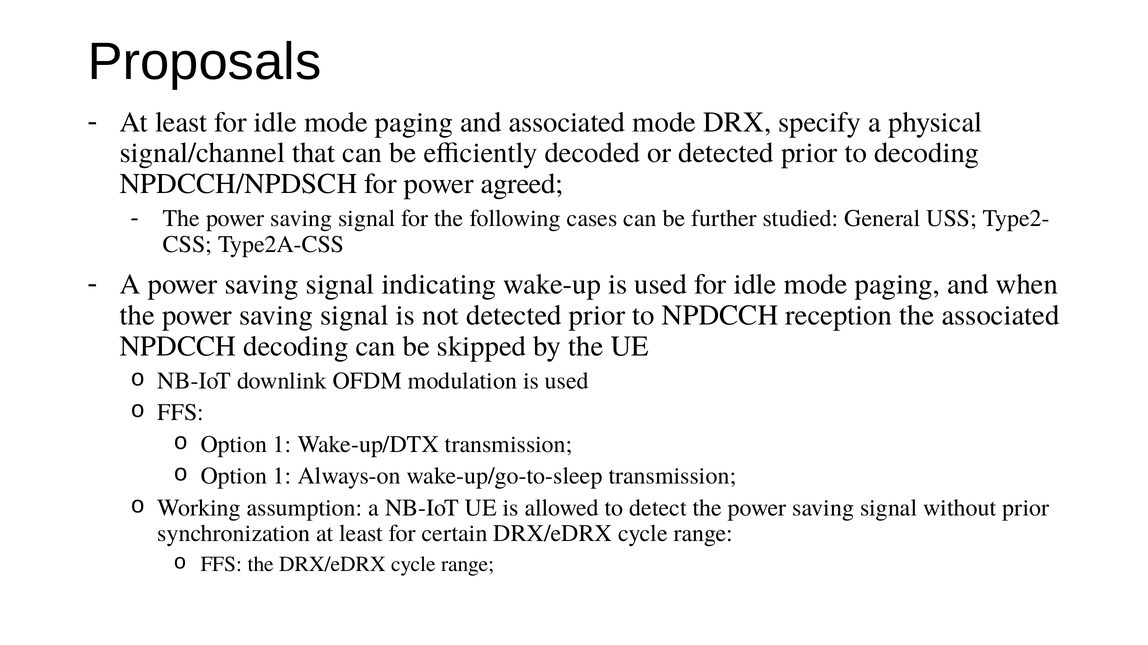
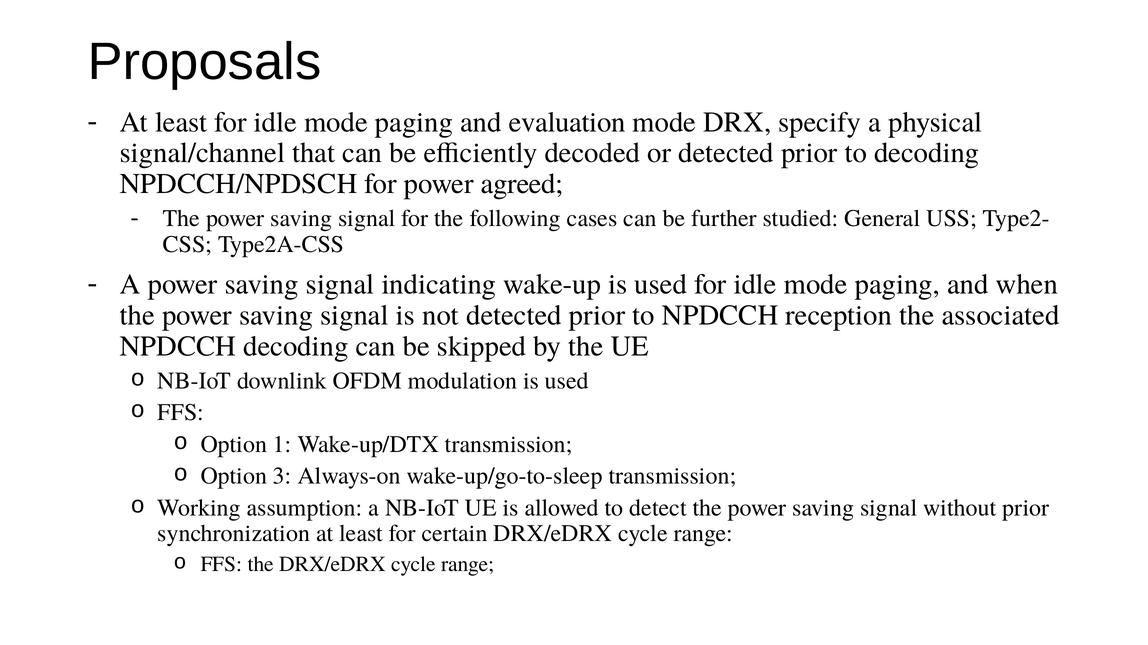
and associated: associated -> evaluation (567, 122)
1: 1 -> 3 (282, 476)
